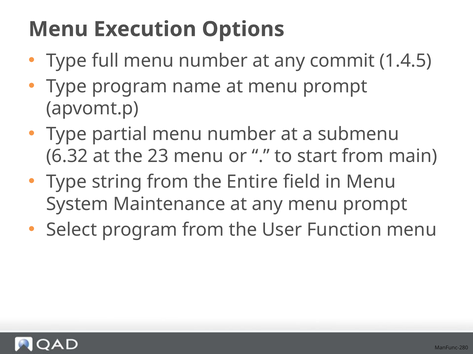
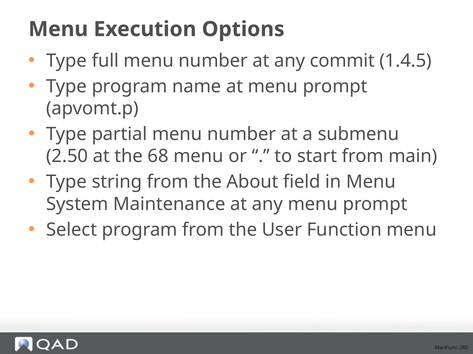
6.32: 6.32 -> 2.50 (67, 157)
23: 23 -> 68 (158, 157)
Entire: Entire -> About (252, 182)
